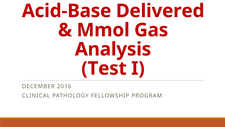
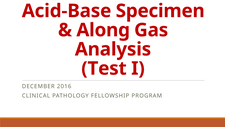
Delivered: Delivered -> Specimen (160, 11)
Mmol: Mmol -> Along (103, 30)
